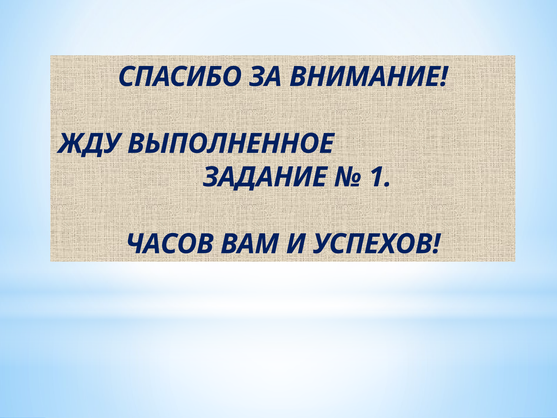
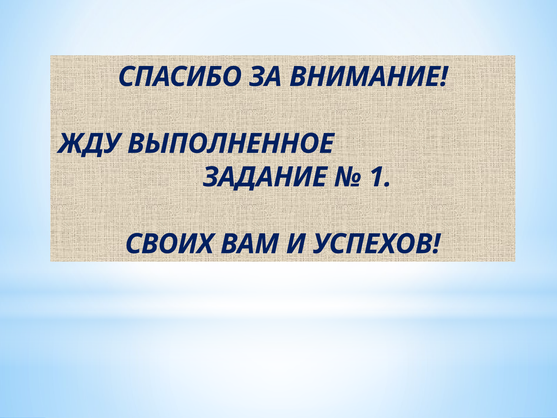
ЧАСОВ: ЧАСОВ -> СВОИХ (169, 244)
